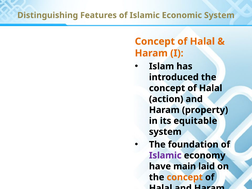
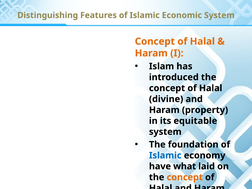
action: action -> divine (166, 99)
Islamic colour: purple -> blue (165, 155)
main: main -> what (185, 166)
